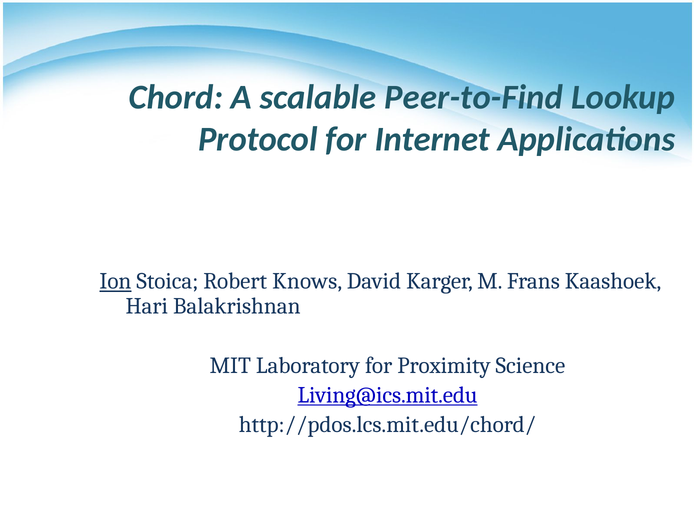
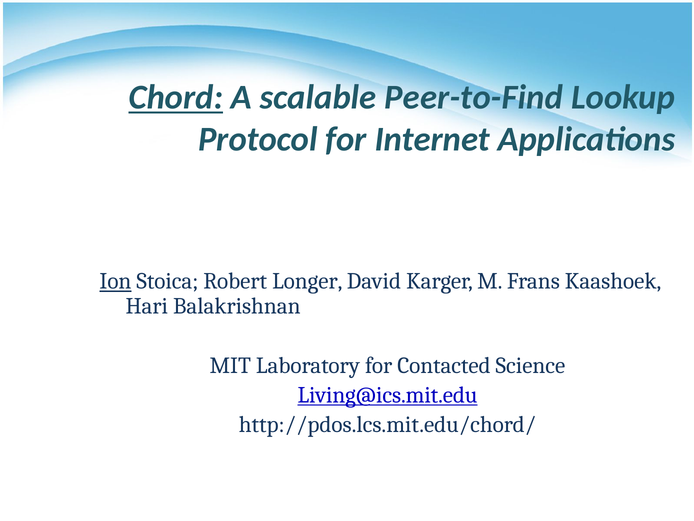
Chord underline: none -> present (176, 97)
Knows: Knows -> Longer (307, 281)
Proximity: Proximity -> Contacted (444, 365)
